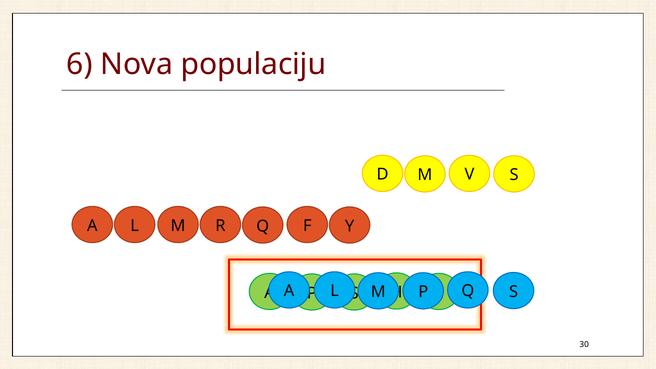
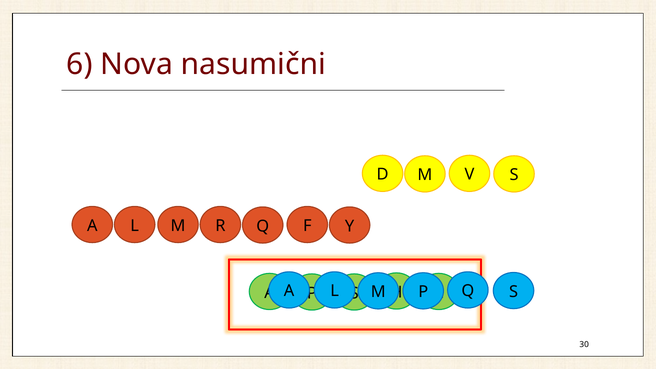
populaciju: populaciju -> nasumični (253, 64)
